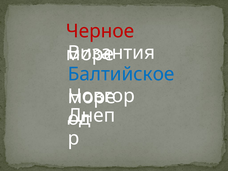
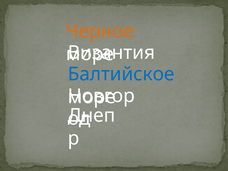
Черное colour: red -> orange (100, 31)
